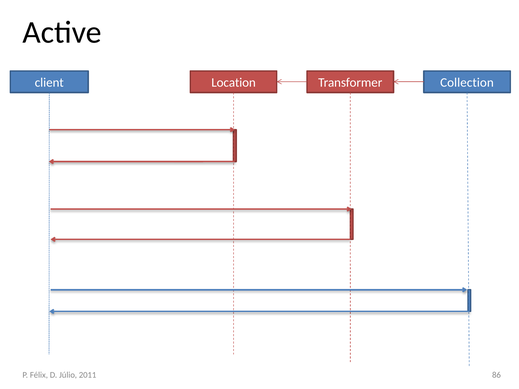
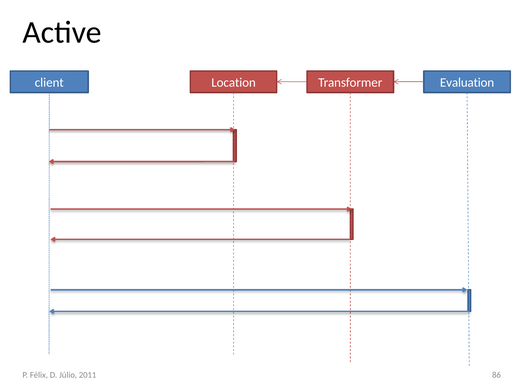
Collection: Collection -> Evaluation (467, 83)
